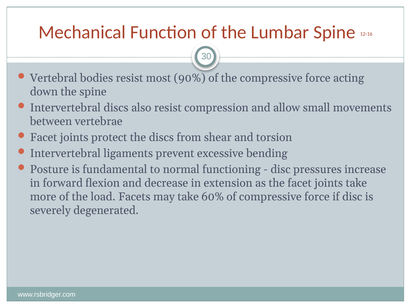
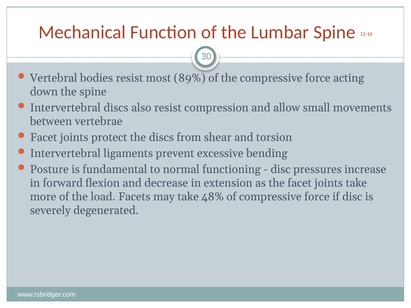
90%: 90% -> 89% (190, 78)
60%: 60% -> 48% (213, 197)
